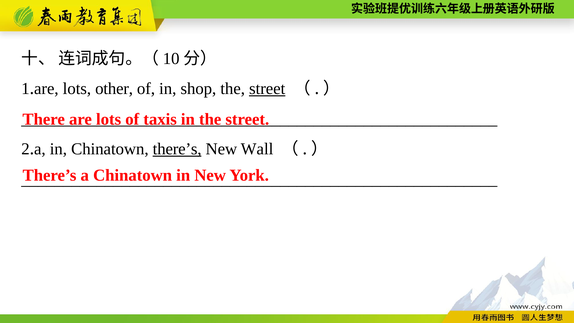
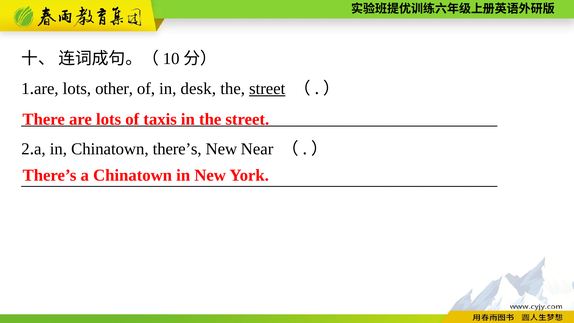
shop: shop -> desk (198, 89)
there’s underline: present -> none (177, 149)
Wall: Wall -> Near (257, 149)
